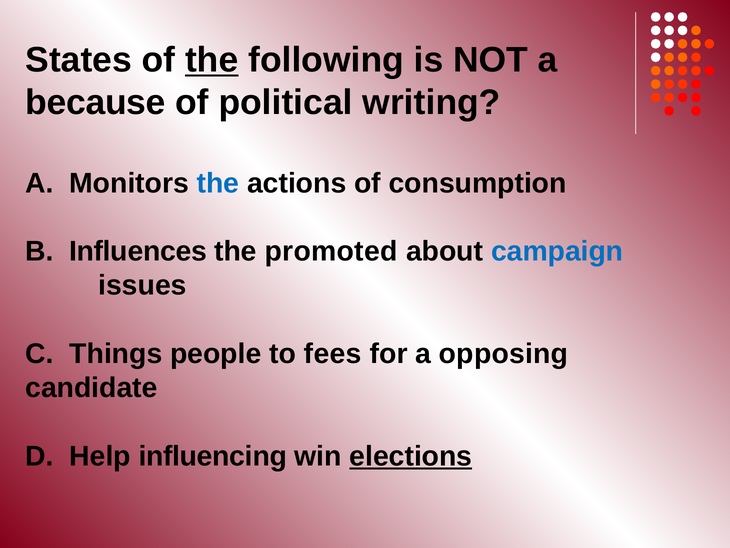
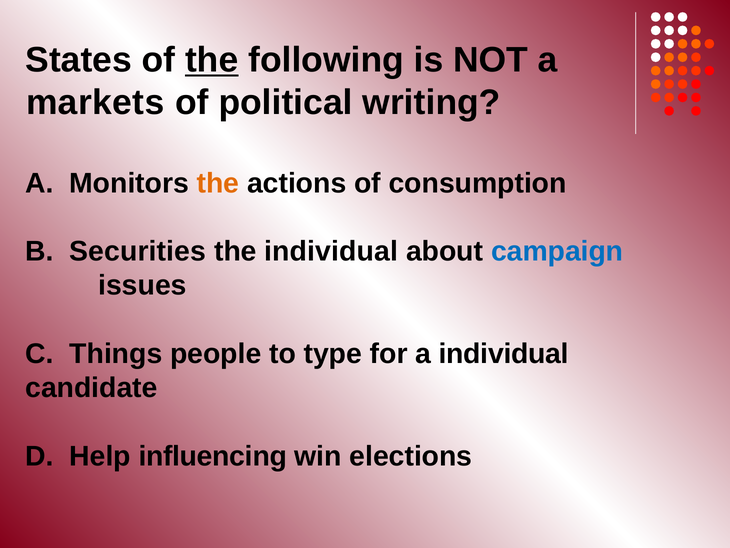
because: because -> markets (95, 103)
the colour: blue -> orange (218, 183)
Influences: Influences -> Securities (138, 251)
the promoted: promoted -> individual (331, 251)
fees: fees -> type (333, 354)
a opposing: opposing -> individual (504, 354)
elections underline: present -> none (411, 456)
